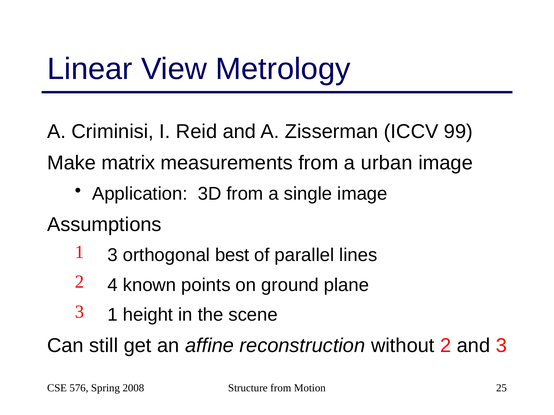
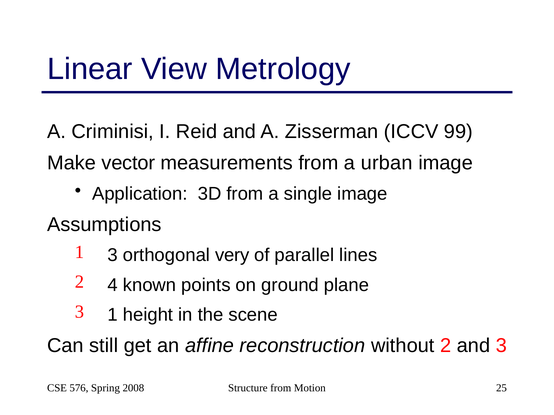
matrix: matrix -> vector (128, 163)
best: best -> very (232, 255)
